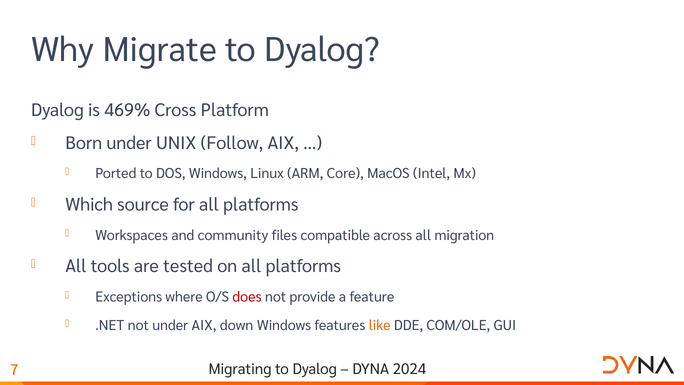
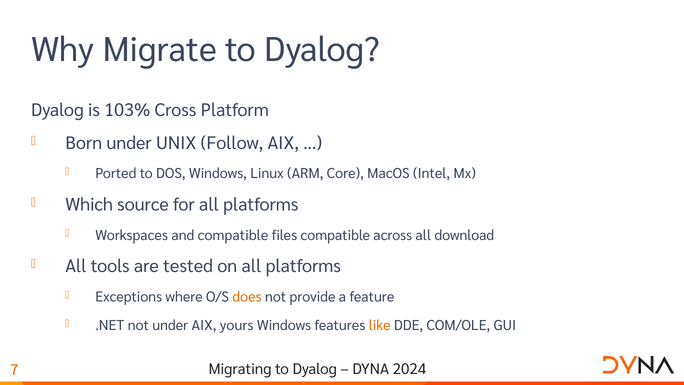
469%: 469% -> 103% (127, 110)
and community: community -> compatible (233, 235)
migration: migration -> download (464, 235)
does colour: red -> orange (247, 297)
down: down -> yours (237, 325)
